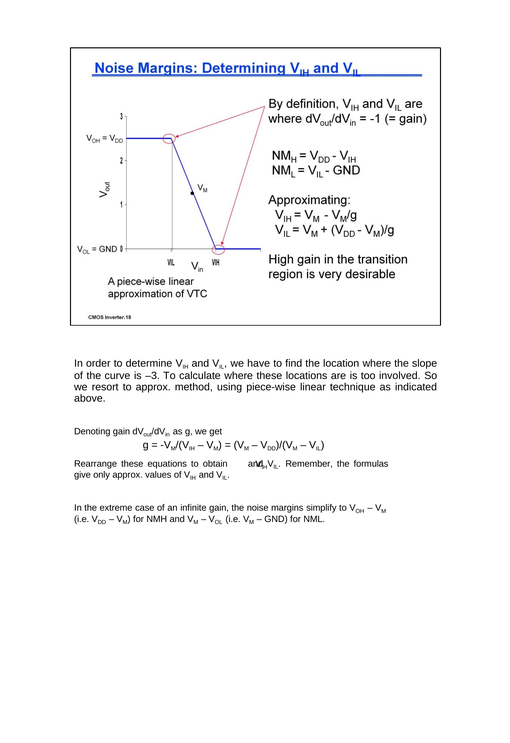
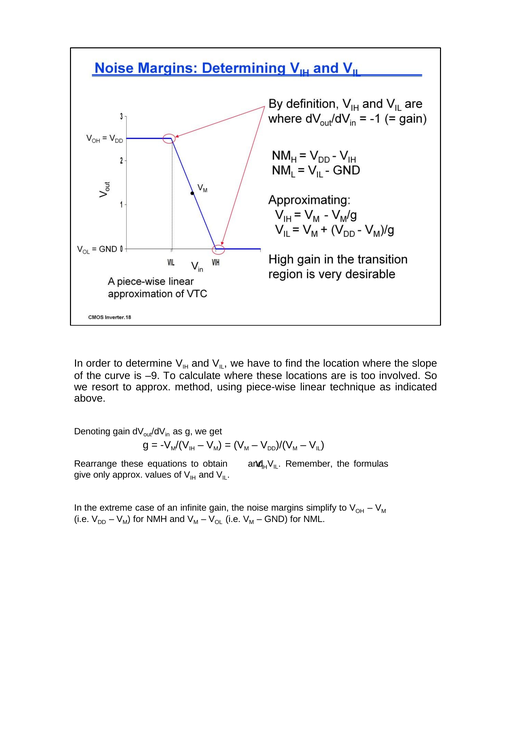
–3: –3 -> –9 (153, 376)
